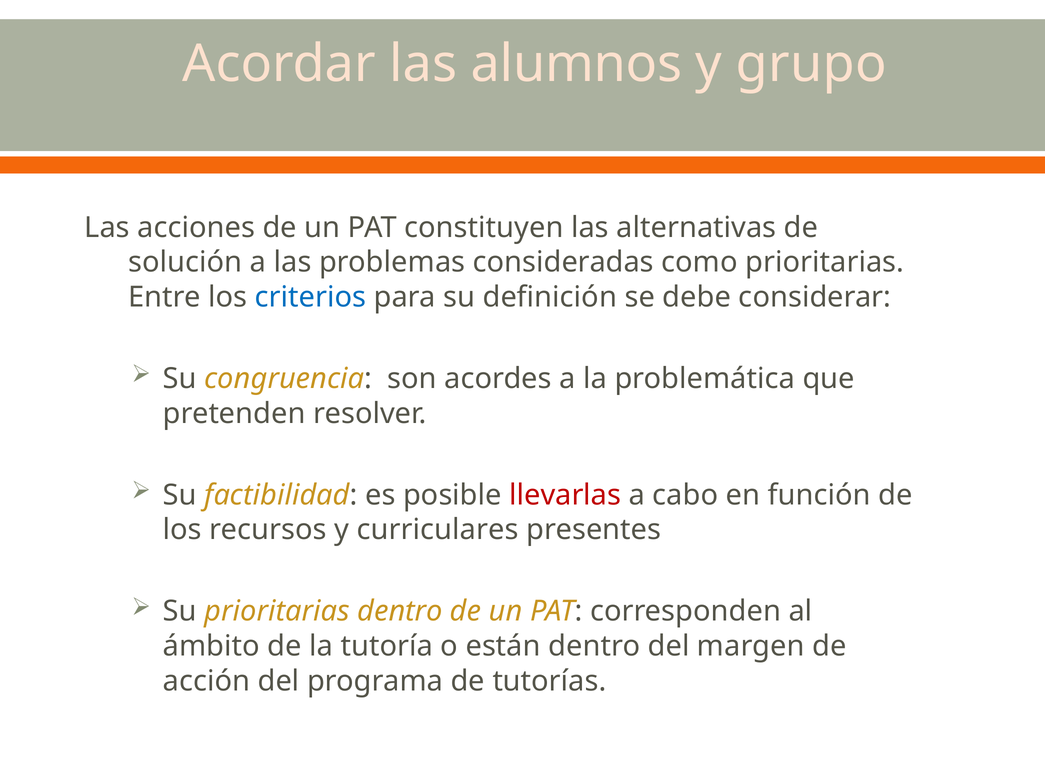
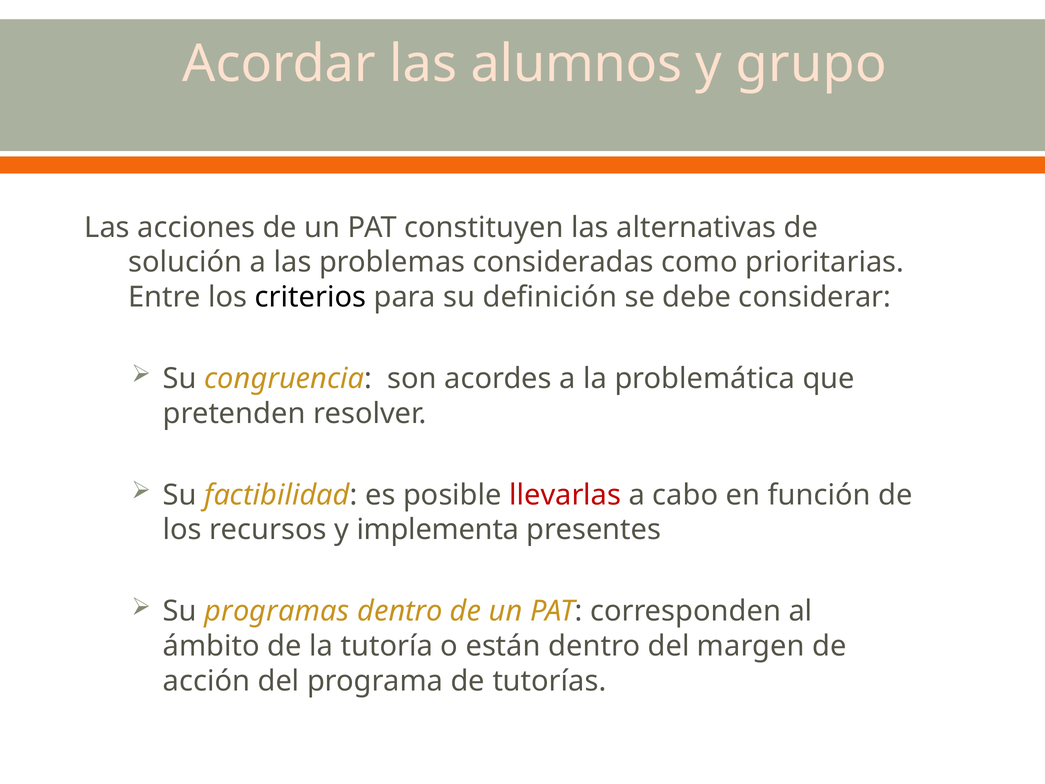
criterios colour: blue -> black (311, 297)
curriculares: curriculares -> implementa (438, 530)
Su prioritarias: prioritarias -> programas (277, 611)
